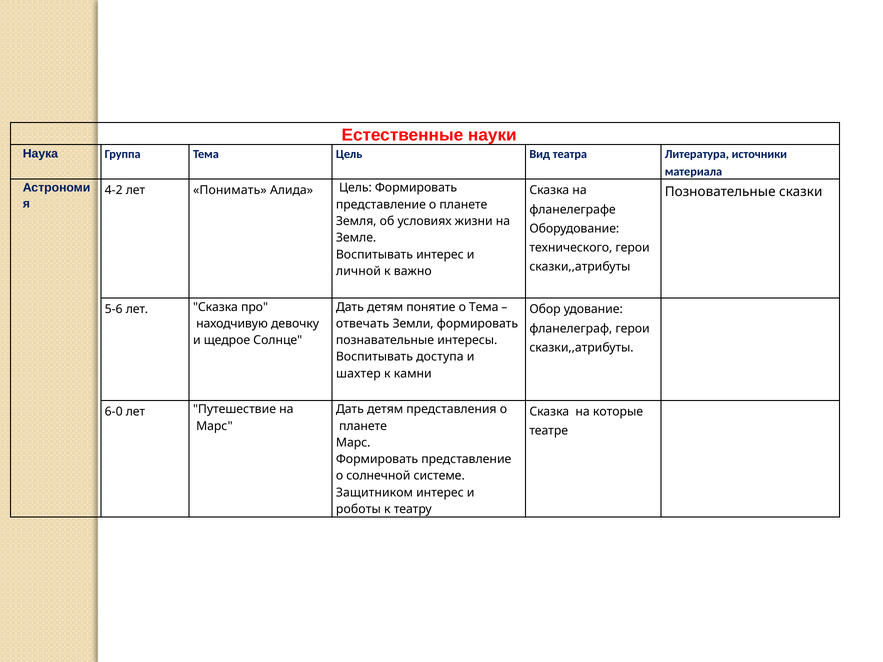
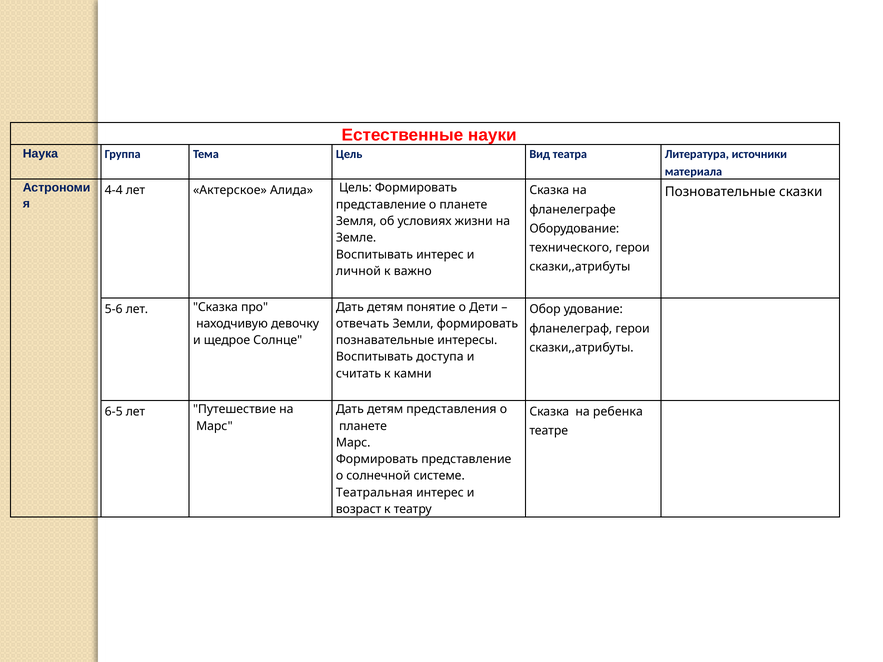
4-2: 4-2 -> 4-4 (114, 190)
Понимать: Понимать -> Актерское (230, 190)
о Тема: Тема -> Дети (484, 307)
шахтер: шахтер -> считать (359, 374)
6-0: 6-0 -> 6-5 (114, 412)
которые: которые -> ребенка (618, 412)
Защитником: Защитником -> Театральная (374, 493)
роботы: роботы -> возраст (359, 509)
